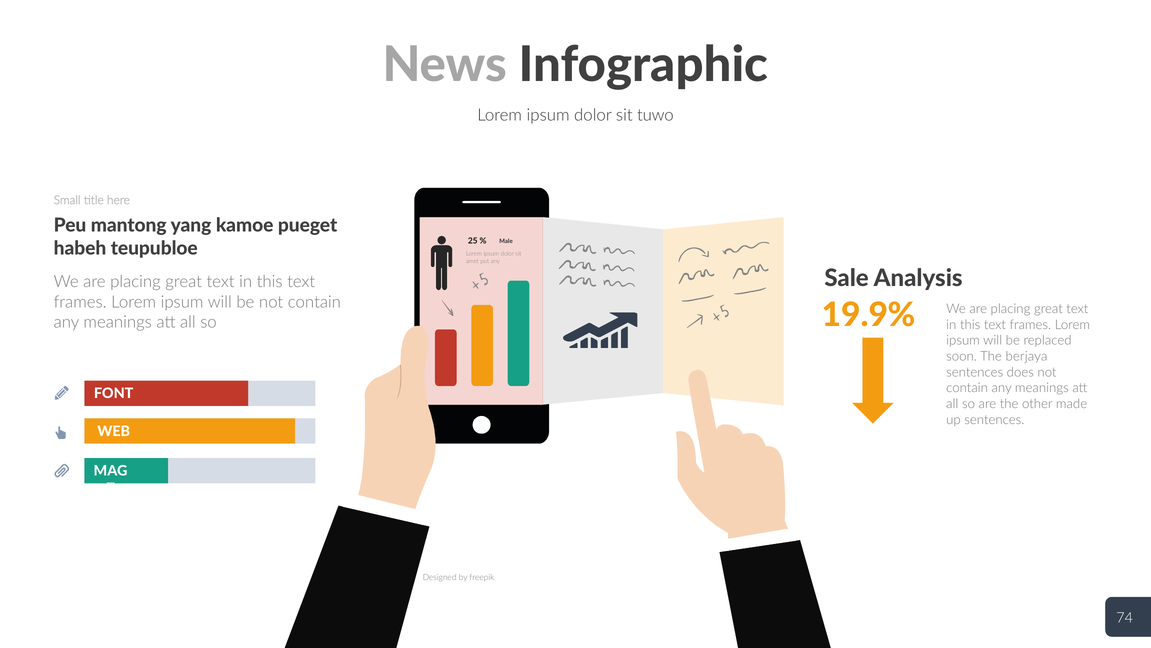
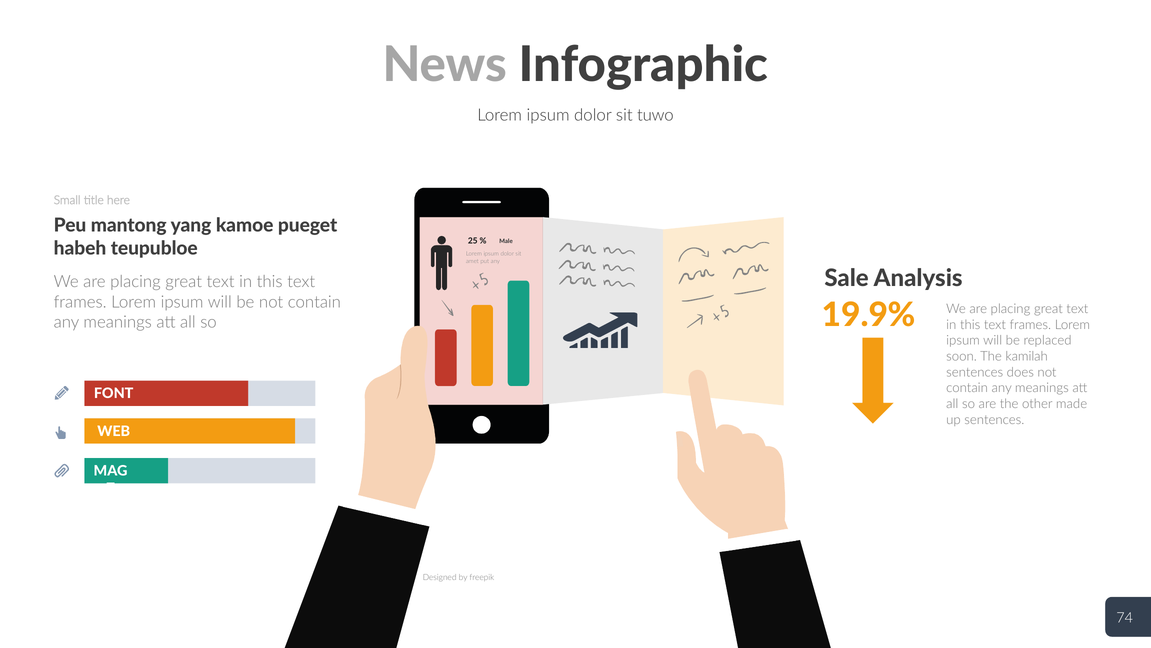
berjaya: berjaya -> kamilah (1027, 356)
